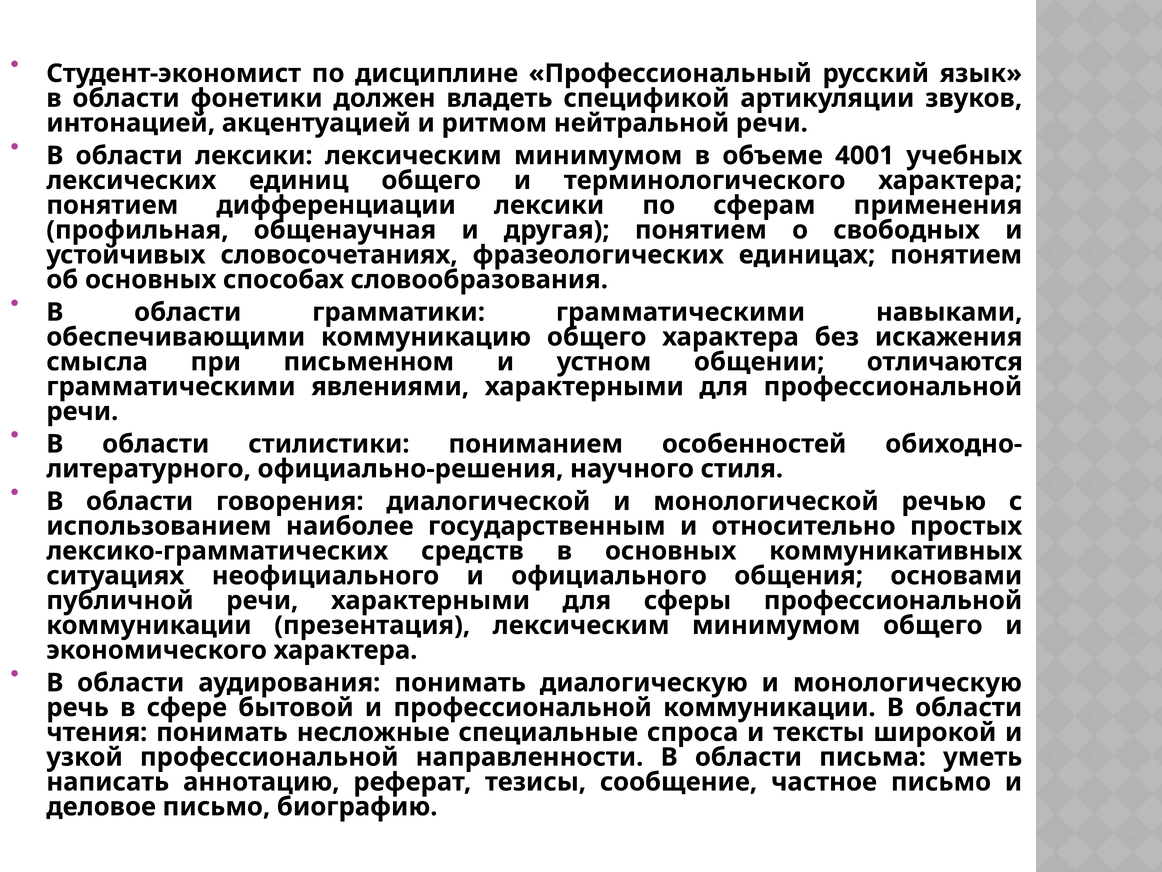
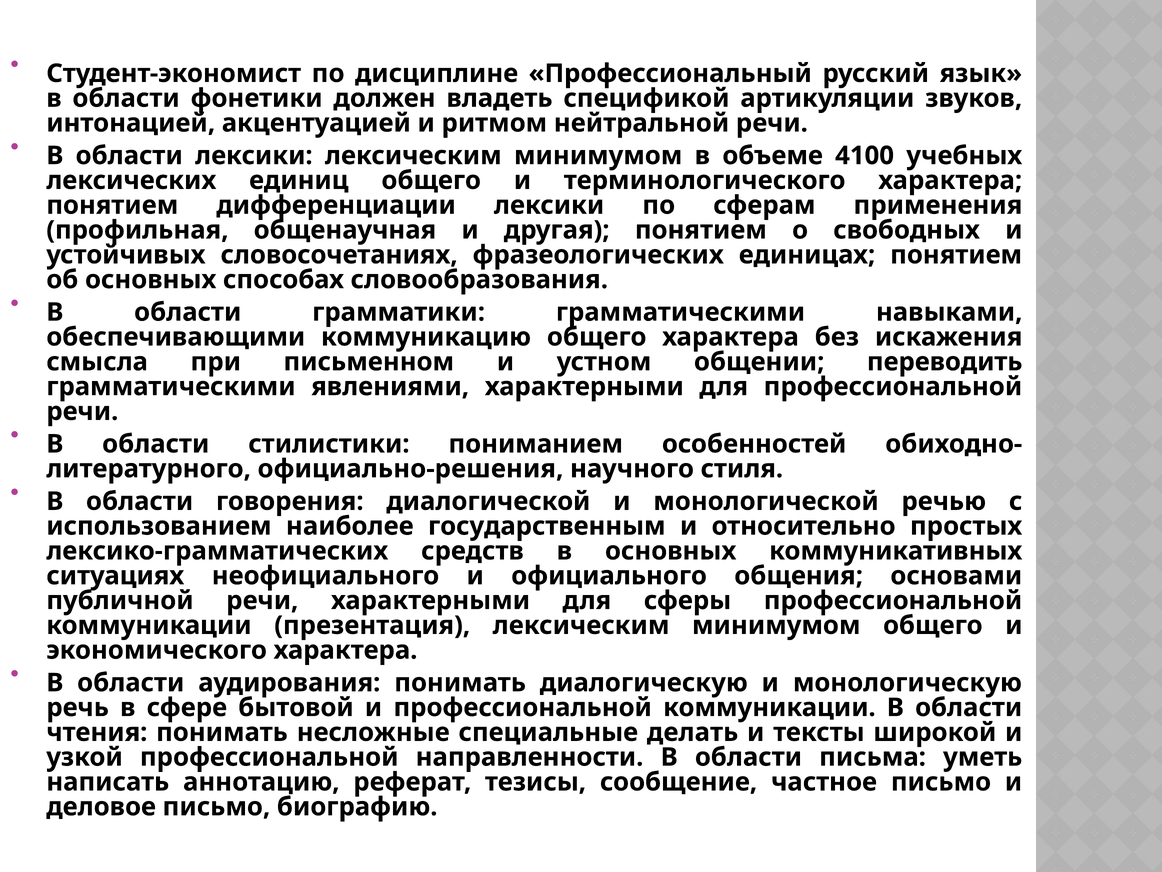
4001: 4001 -> 4100 (865, 156)
отличаются: отличаются -> переводить (945, 362)
спроса: спроса -> делать (693, 732)
